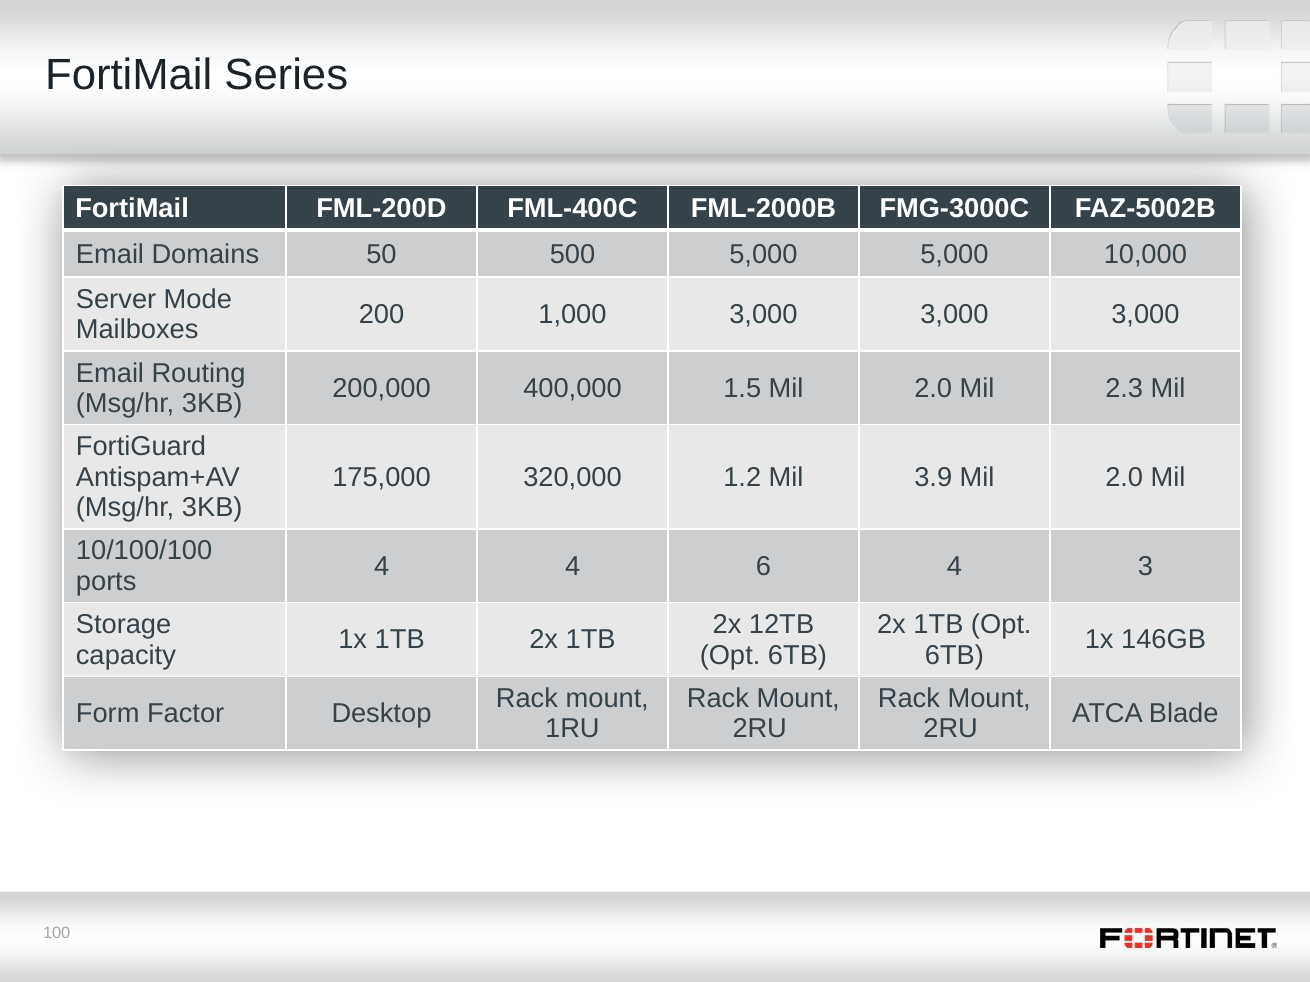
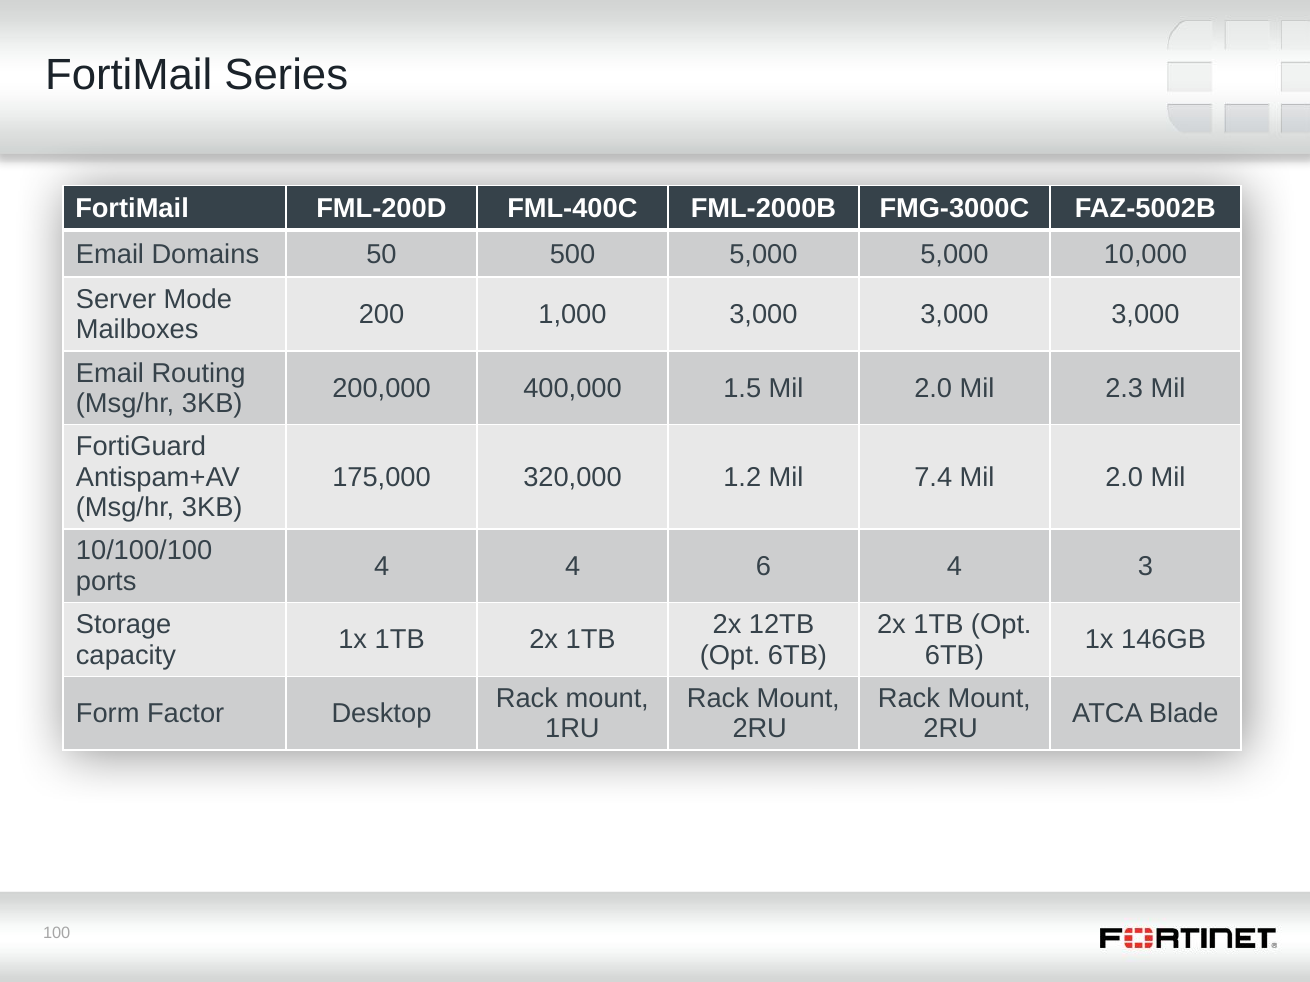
3.9: 3.9 -> 7.4 (933, 477)
